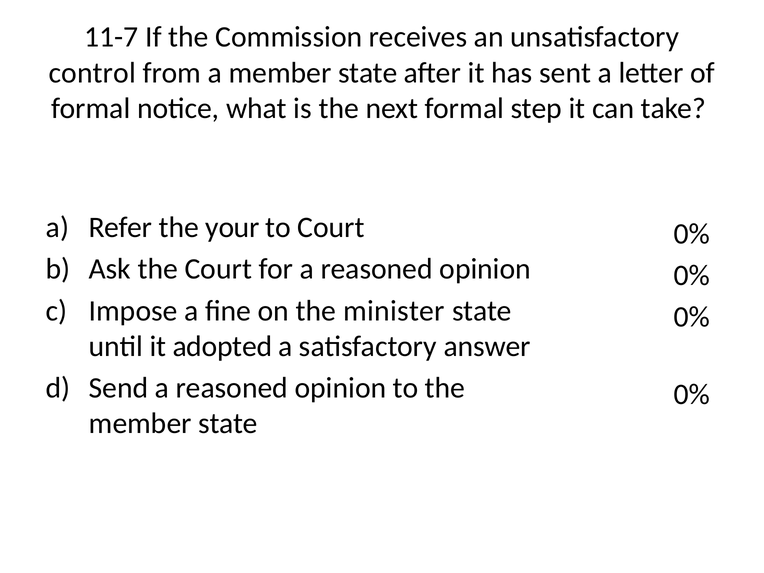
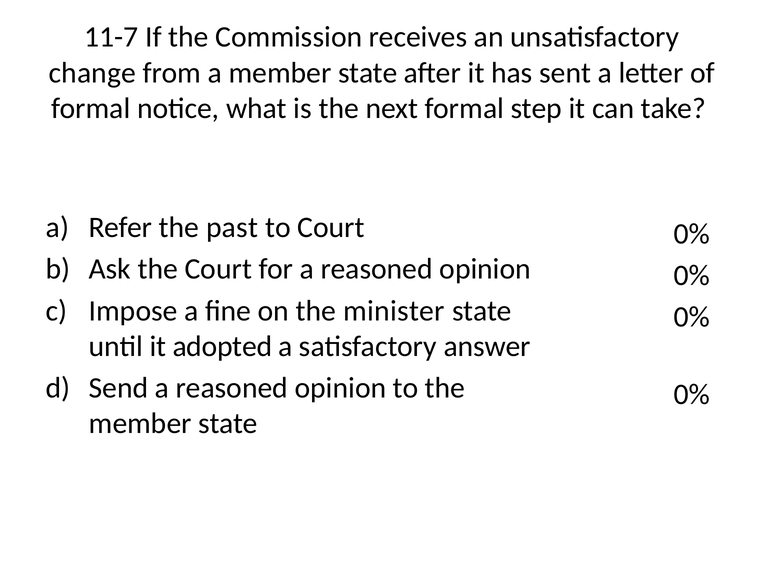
control: control -> change (92, 73)
your: your -> past (232, 227)
